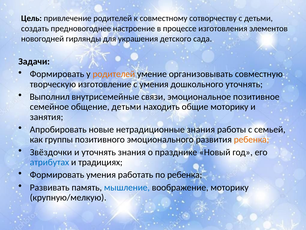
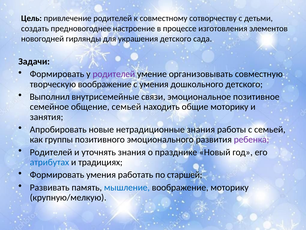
родителей colour: orange -> purple (114, 74)
творческую изготовление: изготовление -> воображение (105, 84)
дошкольного уточнять: уточнять -> детского (244, 84)
общение детьми: детьми -> семьей (126, 107)
ребенка colour: orange -> purple (251, 139)
Звёздочки: Звёздочки -> Родителей (51, 152)
по ребенка: ребенка -> старшей (185, 175)
